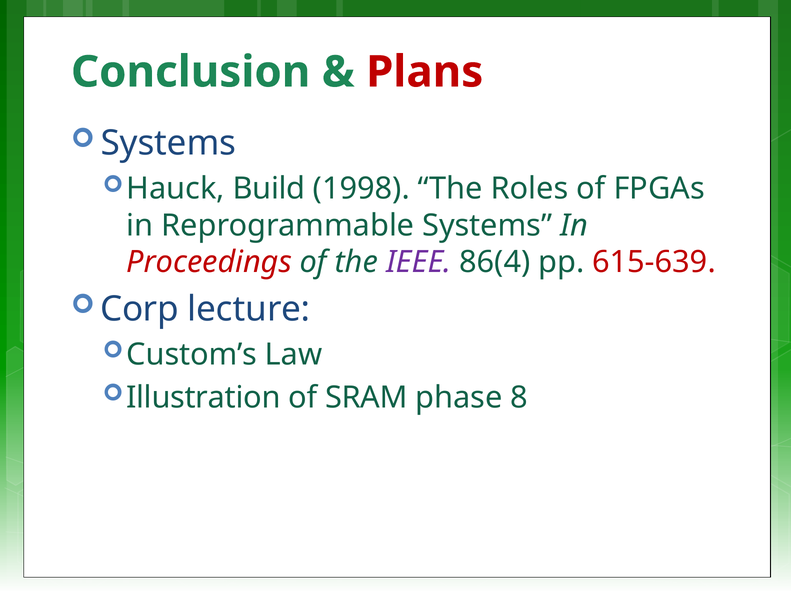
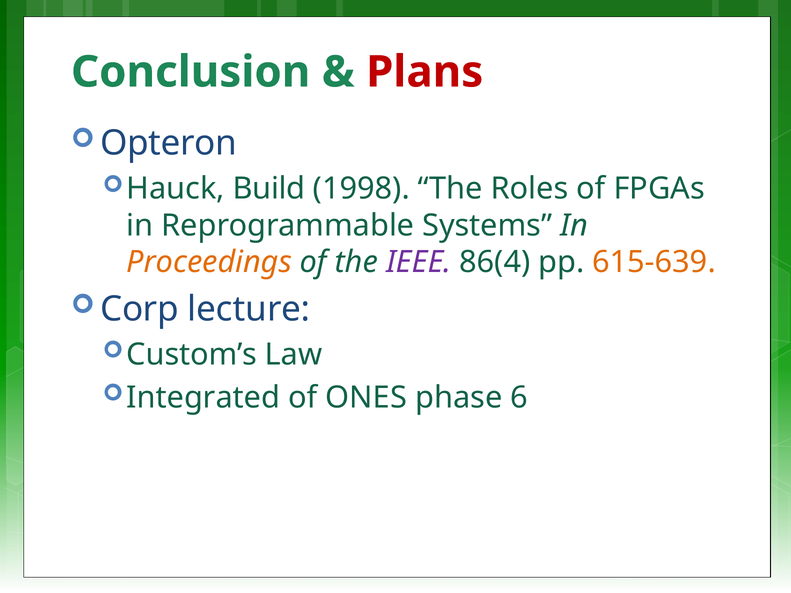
Systems: Systems -> Opteron (169, 143)
Proceedings colour: red -> orange (209, 262)
615-639 colour: red -> orange (654, 262)
Illustration: Illustration -> Integrated (203, 398)
SRAM: SRAM -> ONES (366, 398)
8: 8 -> 6 (519, 398)
